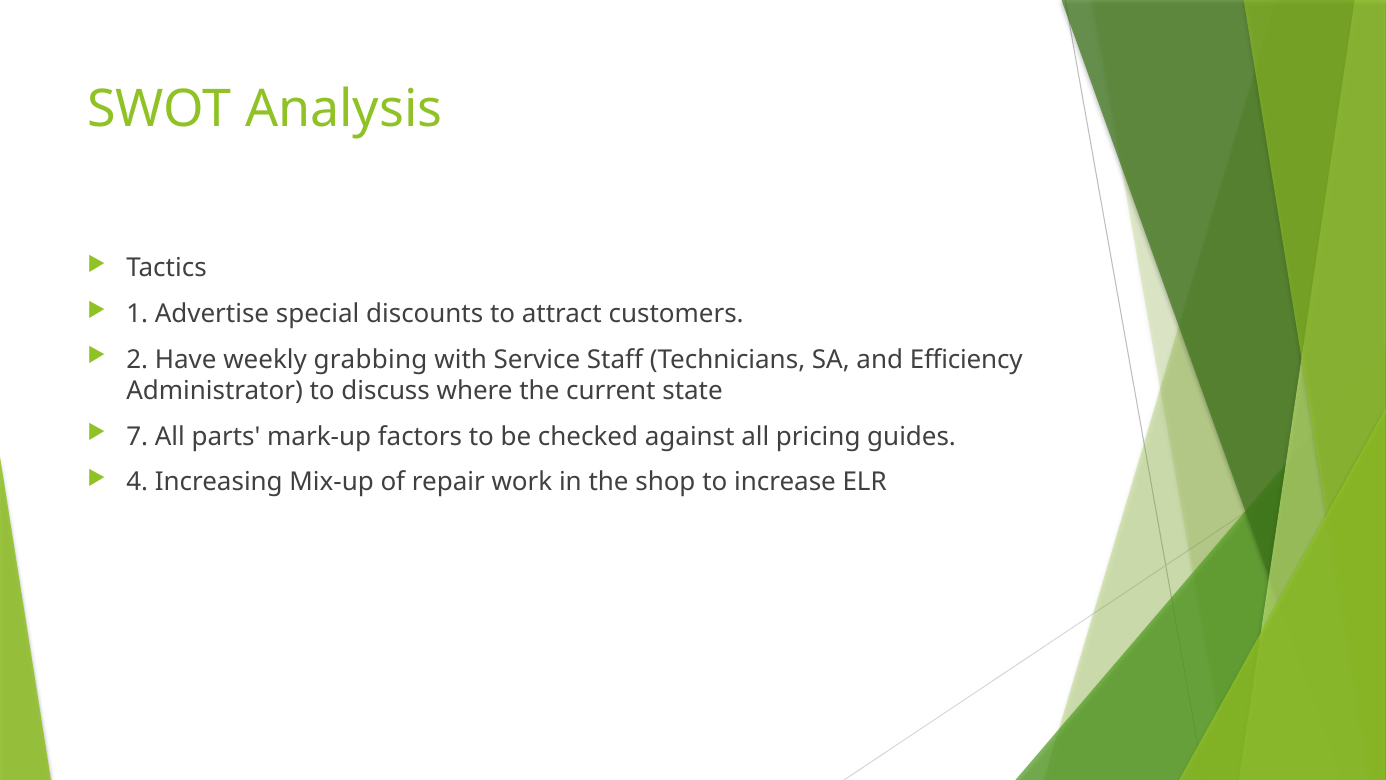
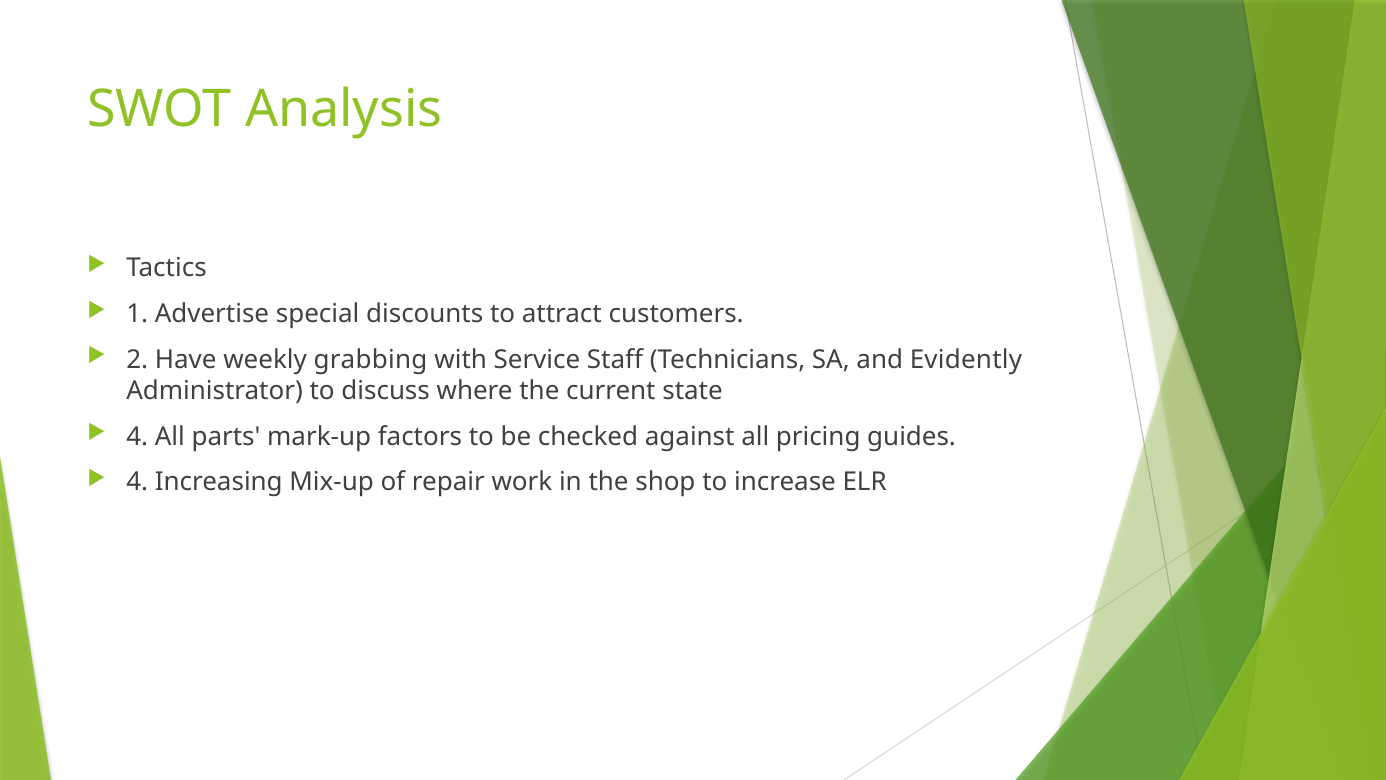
Efficiency: Efficiency -> Evidently (966, 360)
7: 7 -> 4 (137, 436)
